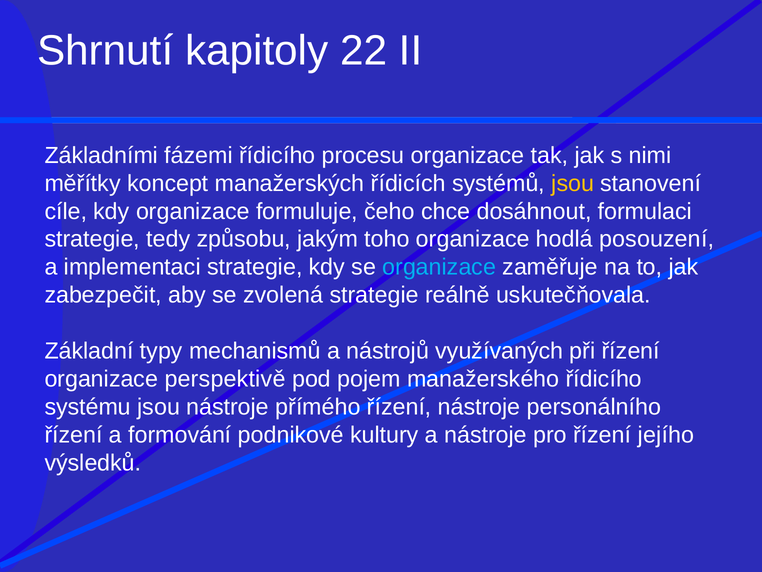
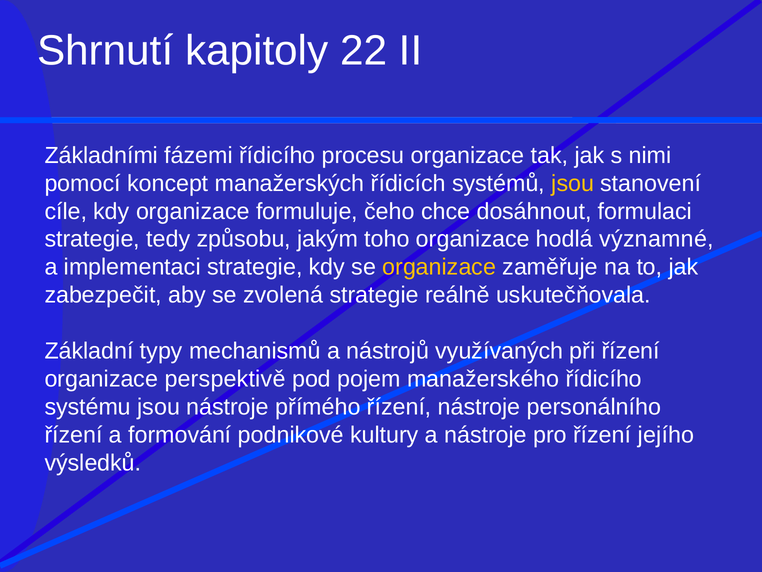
měřítky: měřítky -> pomocí (83, 183)
posouzení: posouzení -> významné (657, 239)
organizace colour: light blue -> yellow (439, 267)
